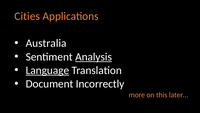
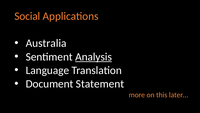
Cities: Cities -> Social (27, 16)
Language underline: present -> none (47, 70)
Incorrectly: Incorrectly -> Statement (100, 84)
